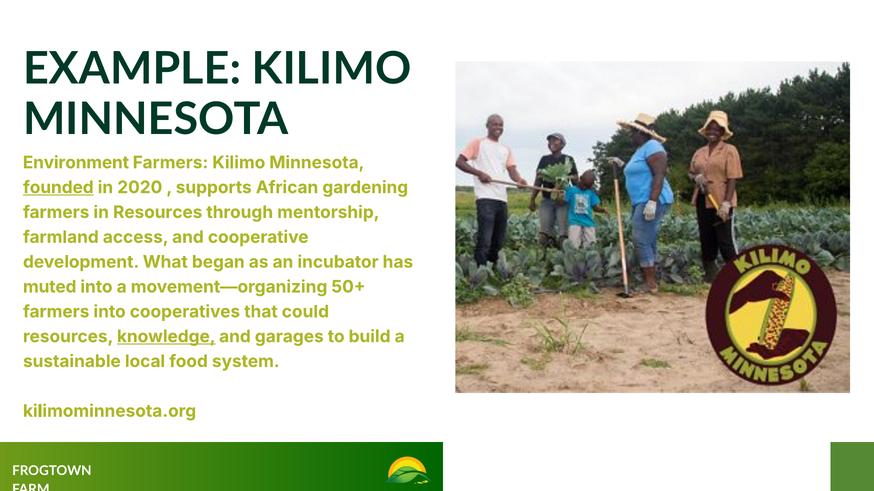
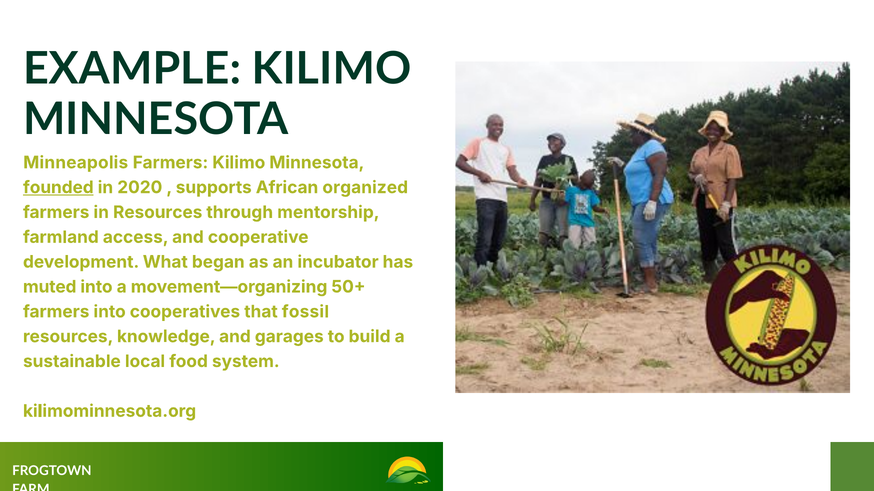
Environment: Environment -> Minneapolis (76, 163)
gardening: gardening -> organized (365, 188)
could: could -> fossil (305, 312)
knowledge underline: present -> none (166, 337)
